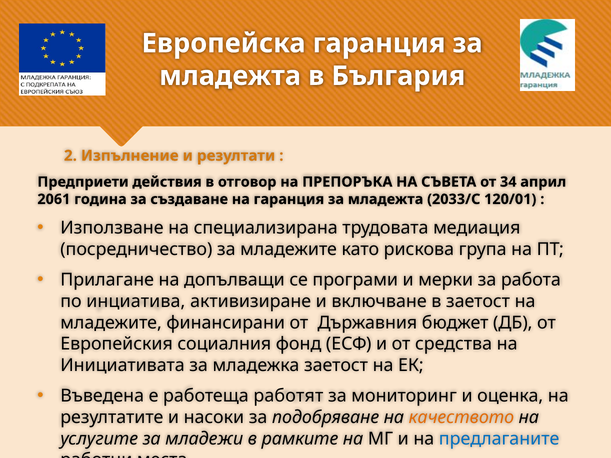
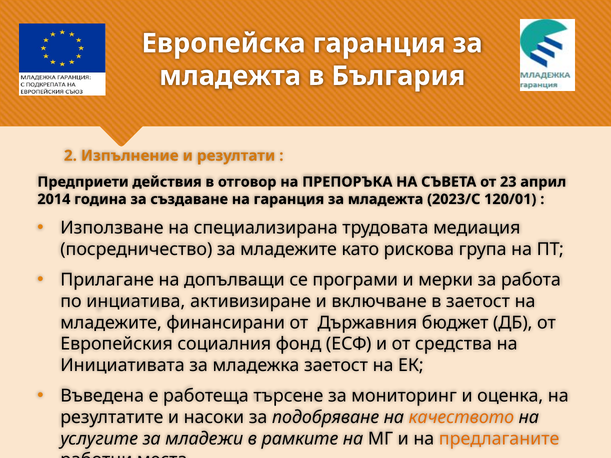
34: 34 -> 23 (508, 182)
2061: 2061 -> 2014 (54, 199)
2033/C: 2033/C -> 2023/C (454, 199)
работят: работят -> търсене (288, 396)
предлаганите colour: blue -> orange (499, 439)
